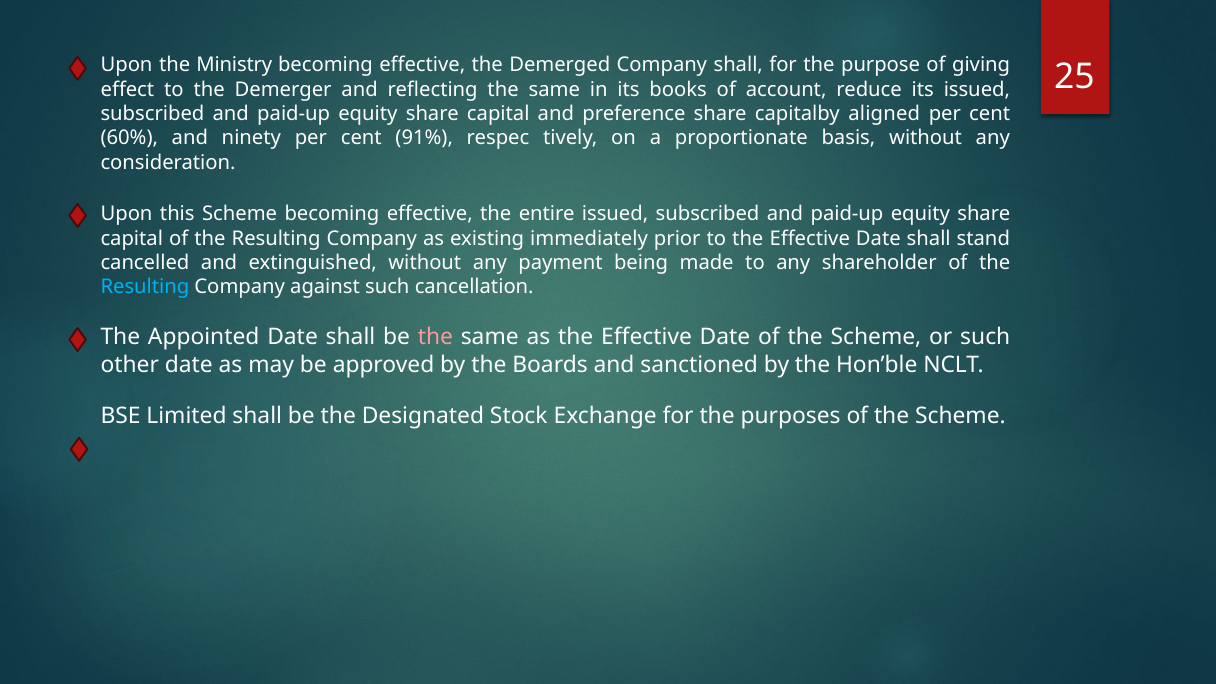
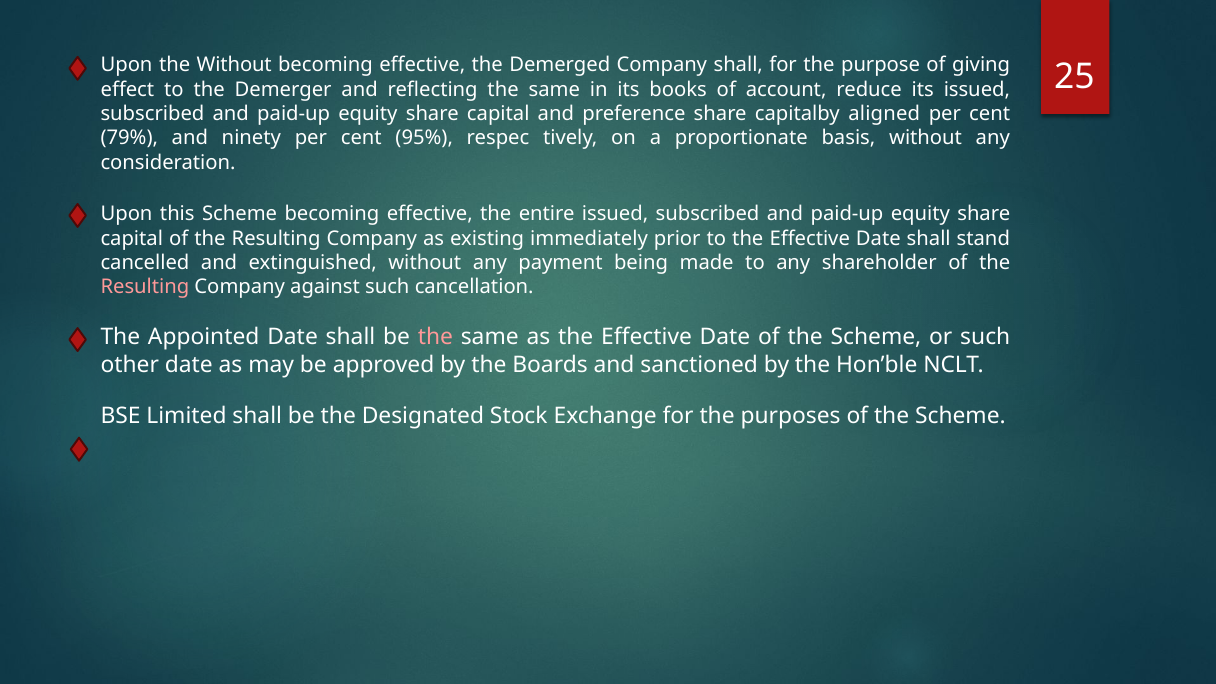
the Ministry: Ministry -> Without (234, 65)
60%: 60% -> 79% (129, 138)
91%: 91% -> 95% (424, 138)
Resulting colour: light blue -> pink (145, 287)
